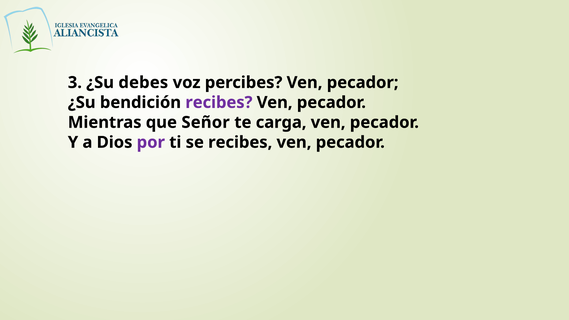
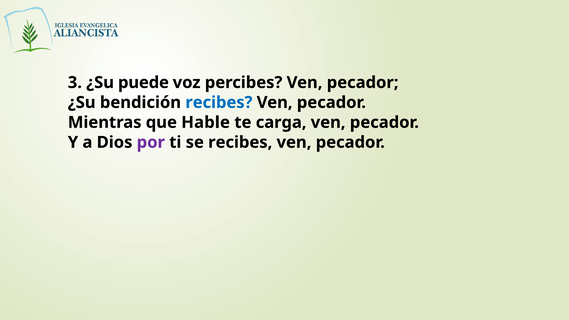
debes: debes -> puede (143, 83)
recibes colour: purple -> blue (219, 102)
Señor: Señor -> Hable (206, 122)
